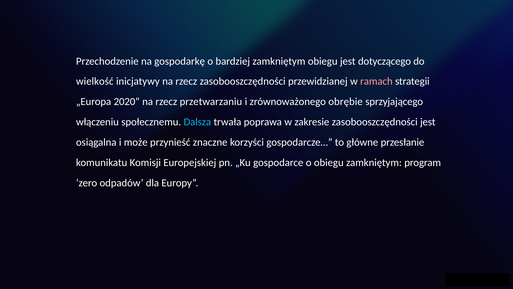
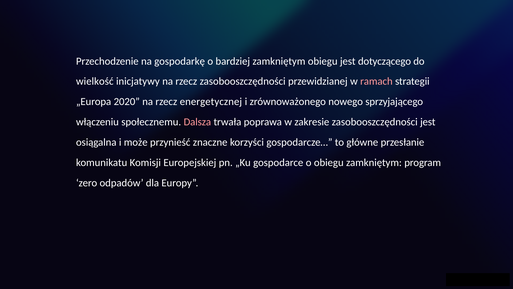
przetwarzaniu: przetwarzaniu -> energetycznej (211, 102)
obrębie: obrębie -> nowego (346, 102)
Dalsza colour: light blue -> pink (197, 122)
